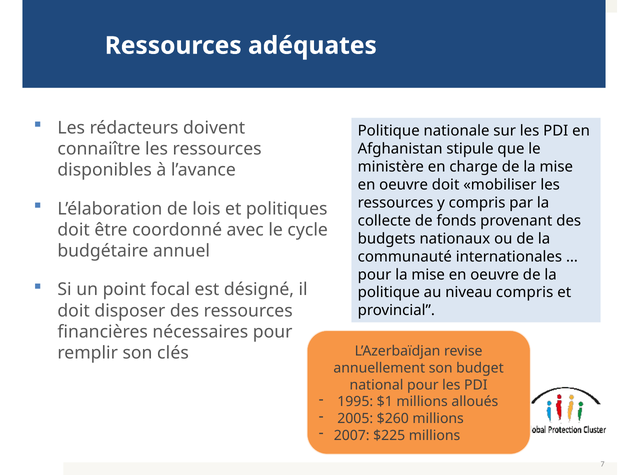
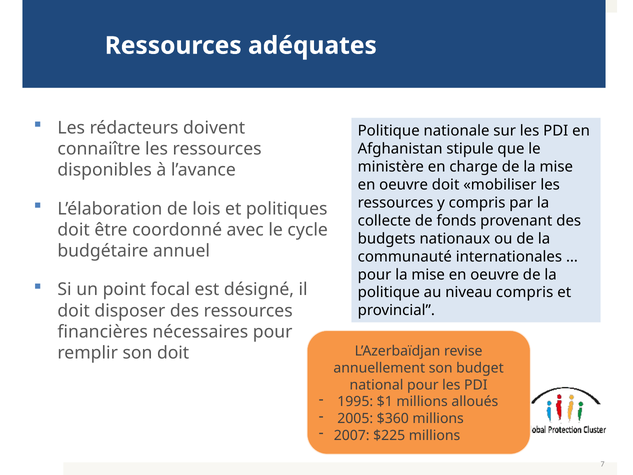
son clés: clés -> doit (173, 353)
$260: $260 -> $360 (393, 418)
